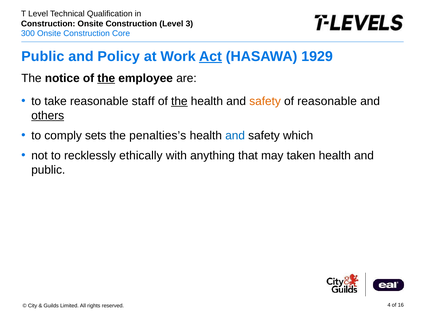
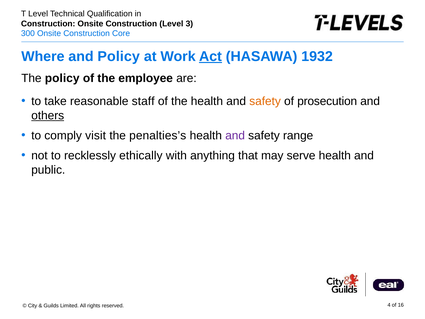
Public: Public -> Where (43, 56)
1929: 1929 -> 1932 (317, 56)
The notice: notice -> policy (62, 78)
the underline: present -> none (106, 78)
the underline: present -> none (179, 101)
of reasonable: reasonable -> prosecution (327, 101)
sets: sets -> visit (96, 135)
and colour: blue -> purple (235, 135)
which: which -> range (298, 135)
taken: taken -> serve (301, 156)
